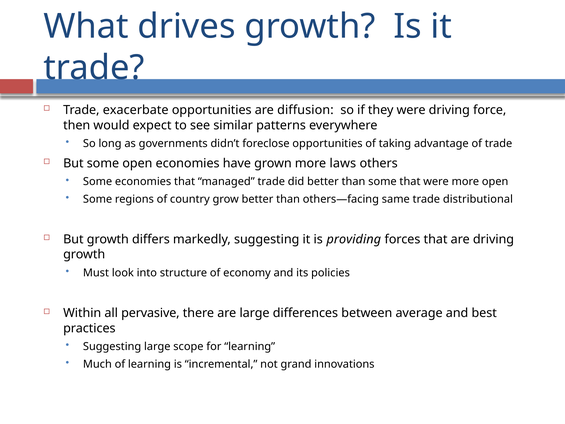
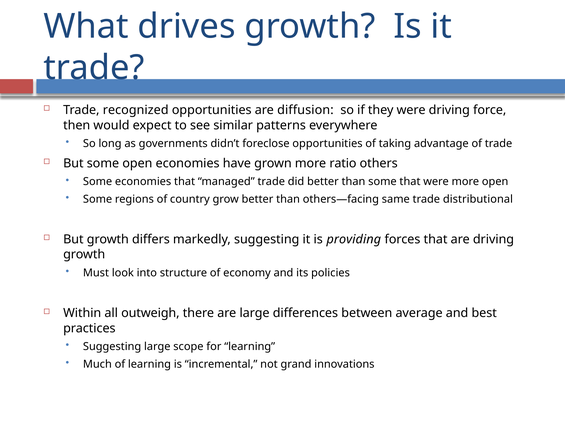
exacerbate: exacerbate -> recognized (136, 110)
laws: laws -> ratio (343, 163)
pervasive: pervasive -> outweigh (150, 313)
